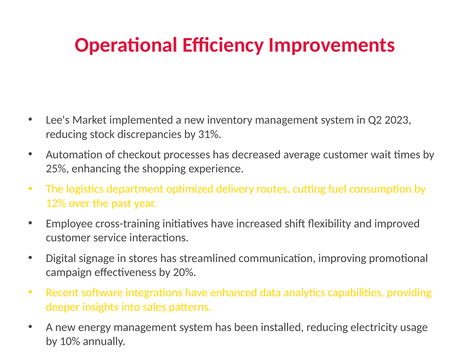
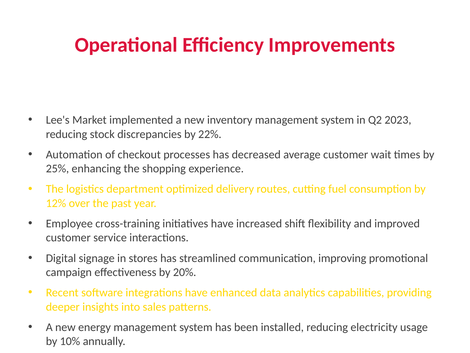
31%: 31% -> 22% (210, 134)
